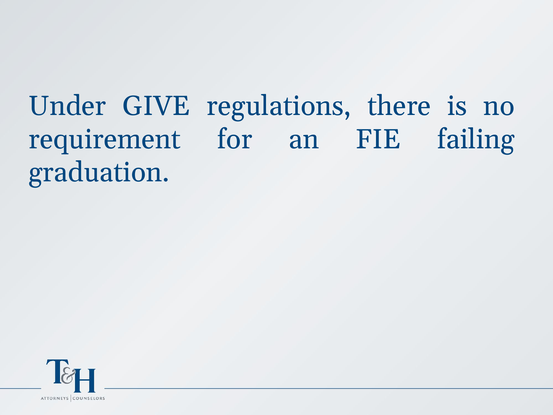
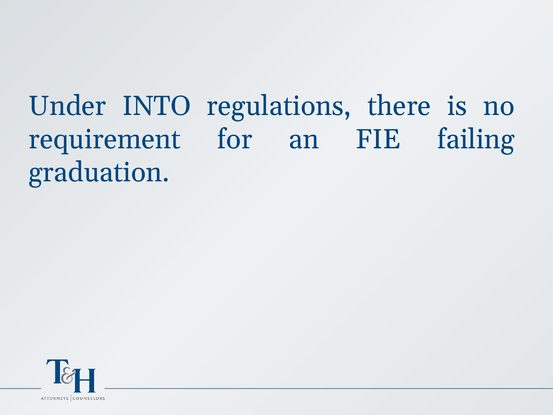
GIVE: GIVE -> INTO (157, 106)
